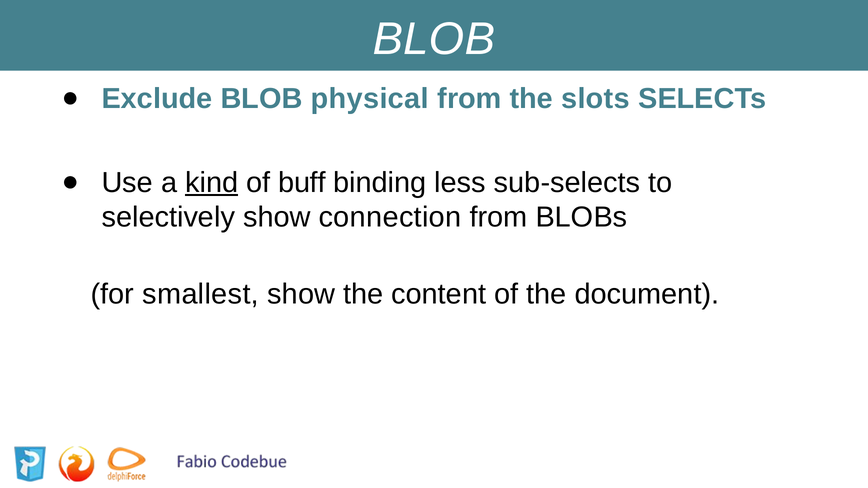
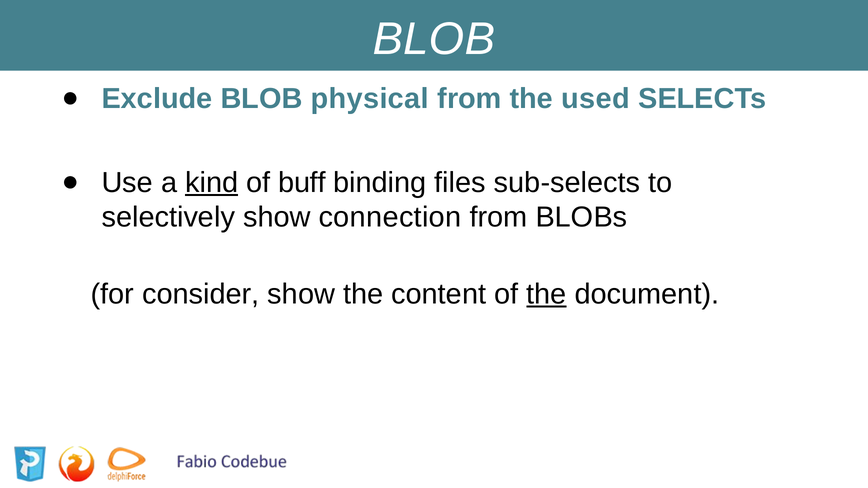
slots: slots -> used (596, 99)
less: less -> files (460, 183)
smallest: smallest -> consider (201, 294)
the underline: none -> present (546, 294)
